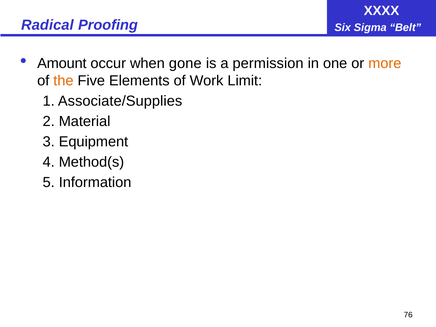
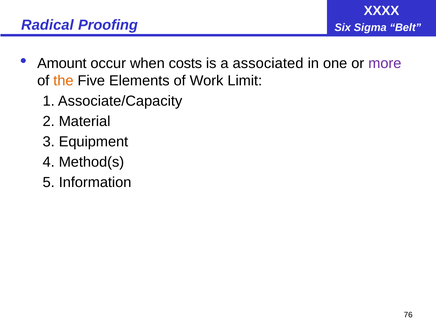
gone: gone -> costs (185, 63)
permission: permission -> associated (268, 63)
more colour: orange -> purple (385, 63)
Associate/Supplies: Associate/Supplies -> Associate/Capacity (120, 101)
